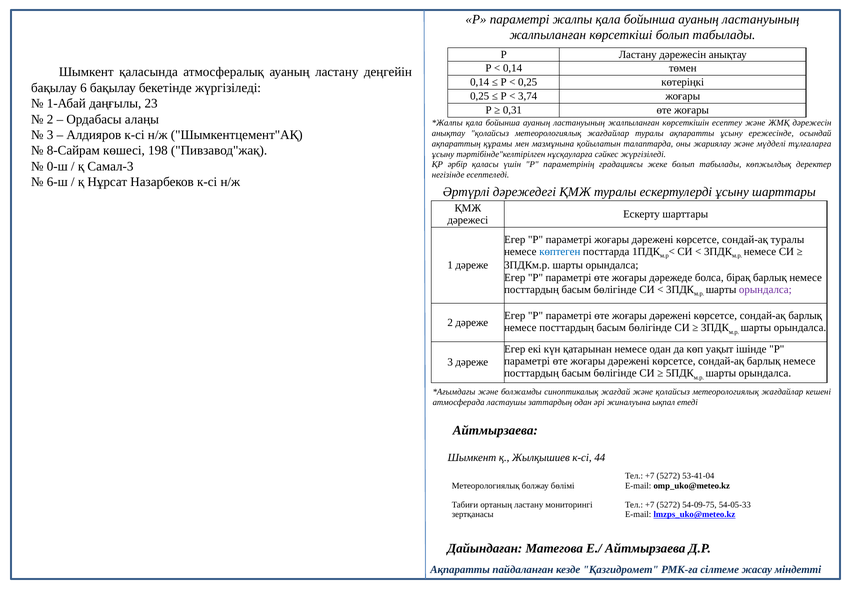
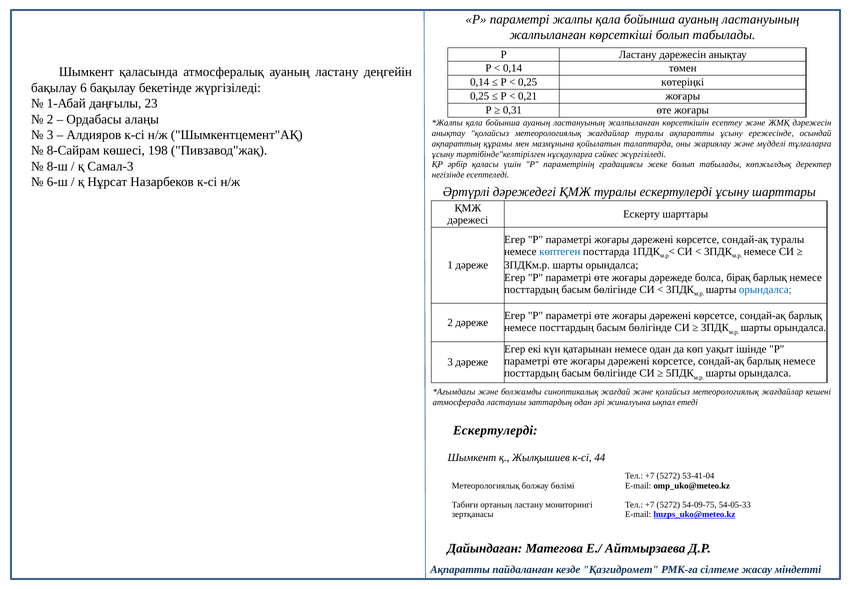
3,74: 3,74 -> 0,21 (528, 96)
0-ш: 0-ш -> 8-ш (57, 166)
орындалса colour: purple -> blue (765, 290)
Айтмырзаева: Айтмырзаева -> Ескертулерді (495, 431)
